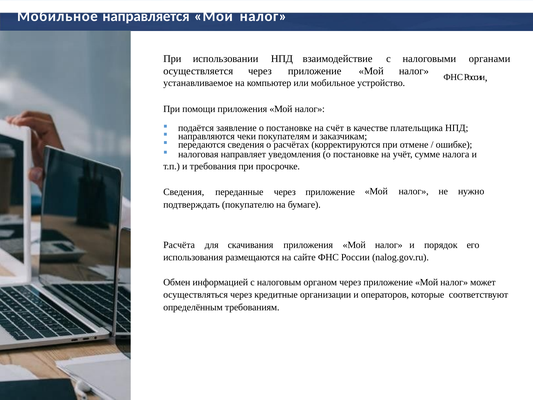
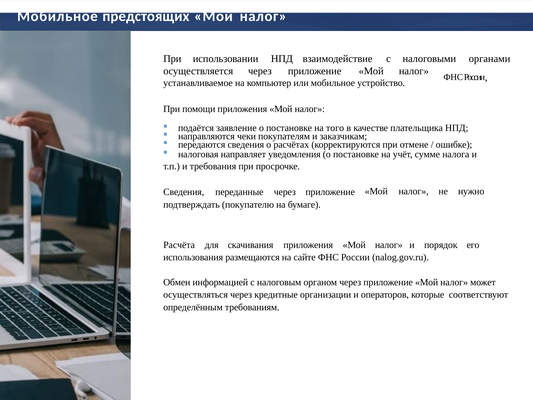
направляется: направляется -> предстоящих (146, 16)
счёт: счёт -> того (335, 128)
